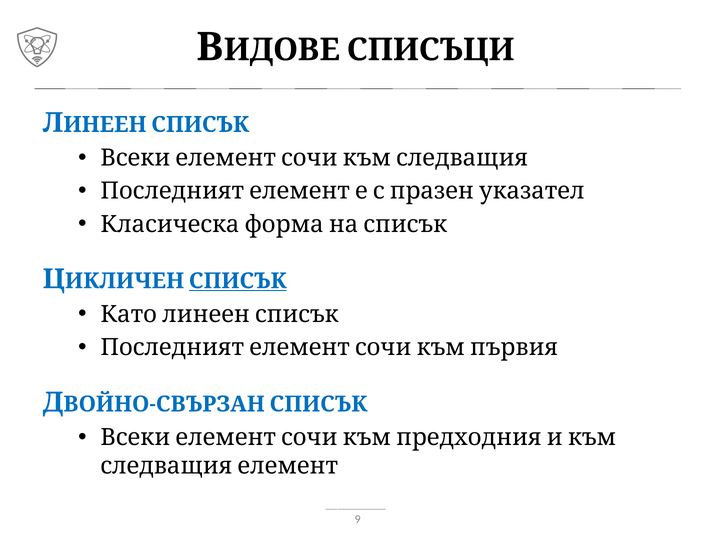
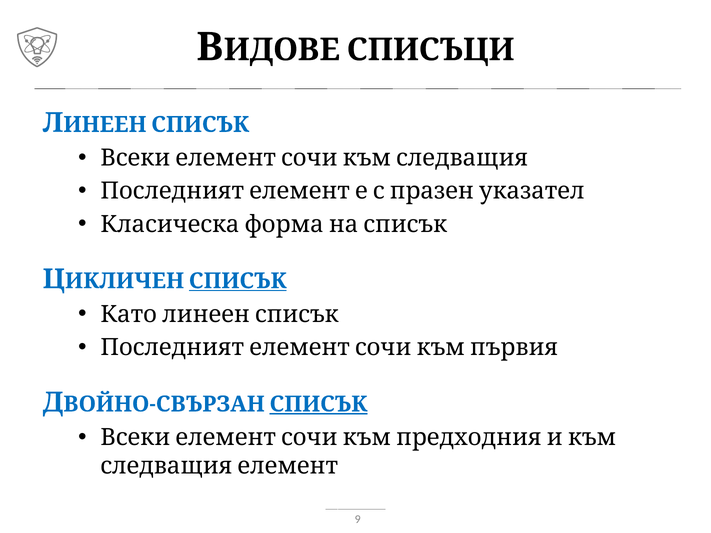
СПИСЪК underline: none -> present (319, 404)
